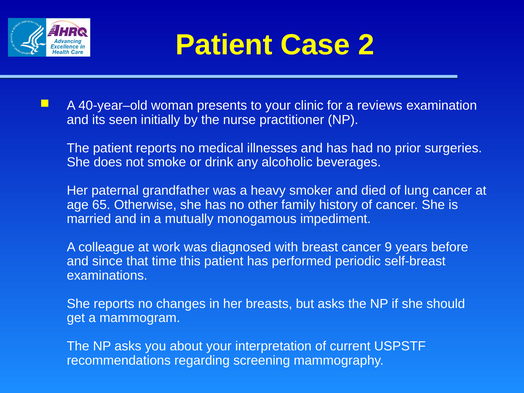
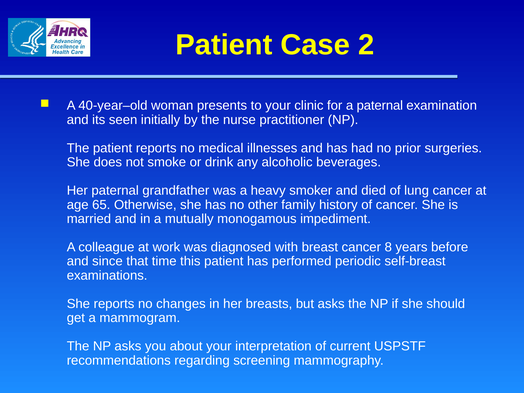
a reviews: reviews -> paternal (380, 106)
9: 9 -> 8 (388, 247)
